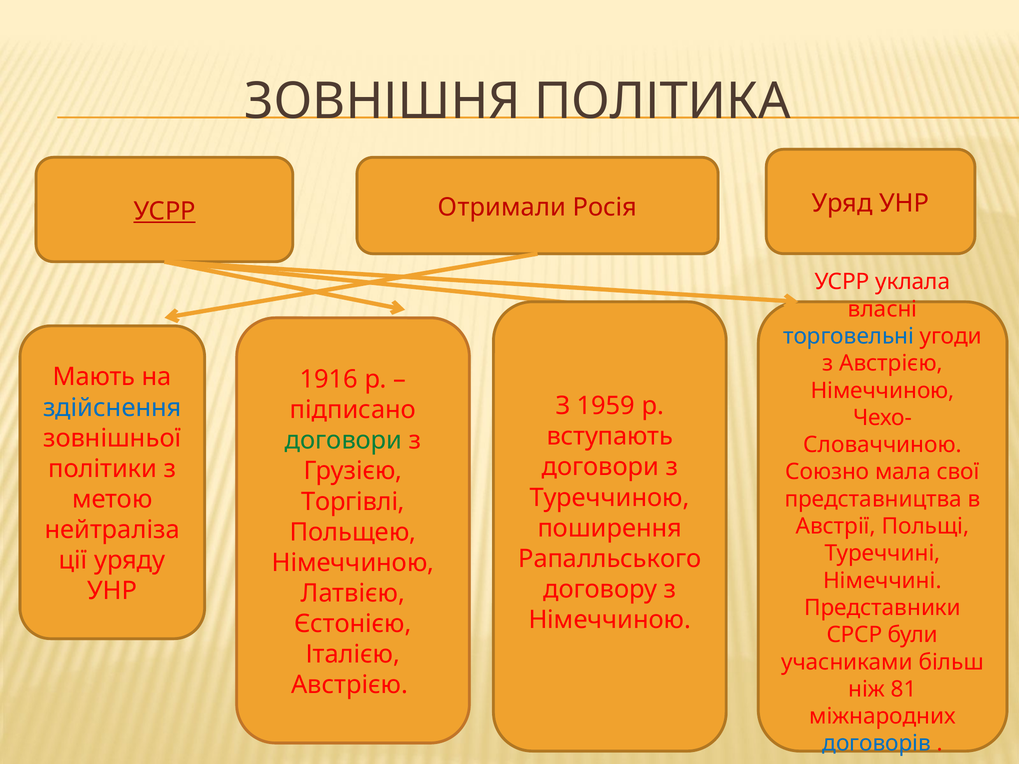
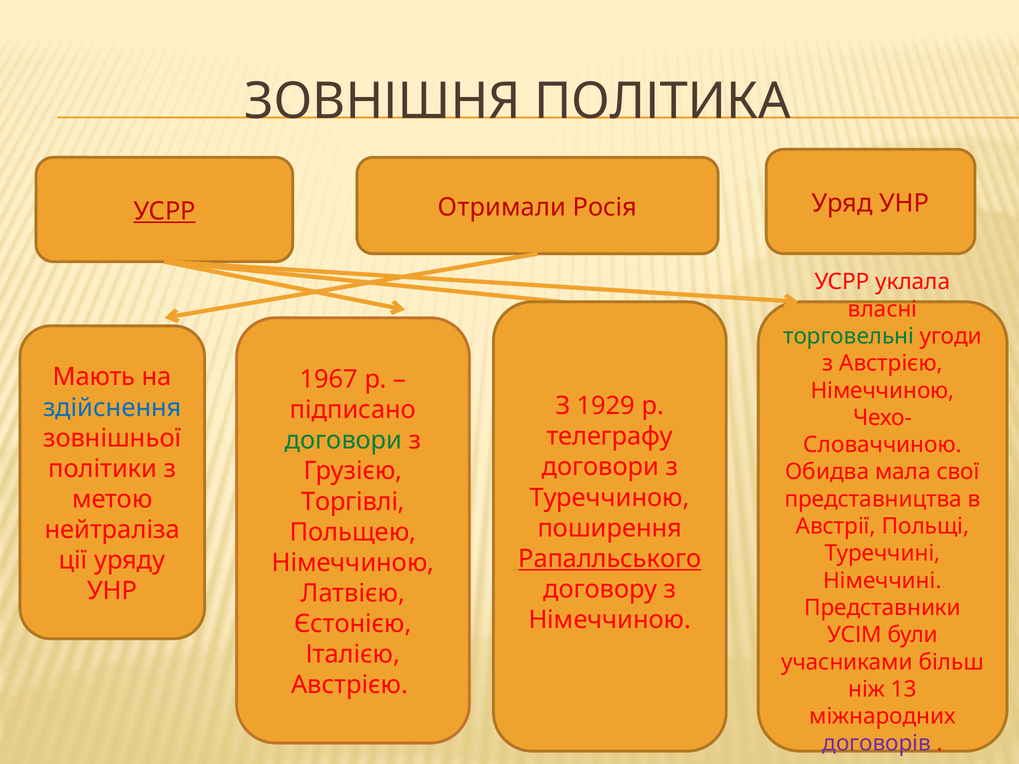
торговельні colour: blue -> green (849, 336)
1916: 1916 -> 1967 (329, 379)
1959: 1959 -> 1929 (606, 406)
вступають: вступають -> телеграфу (610, 437)
Союзно: Союзно -> Обидва (827, 472)
Рапалльського underline: none -> present (610, 559)
СРСР: СРСР -> УСІМ (855, 635)
81: 81 -> 13 (904, 689)
договорів colour: blue -> purple (877, 744)
